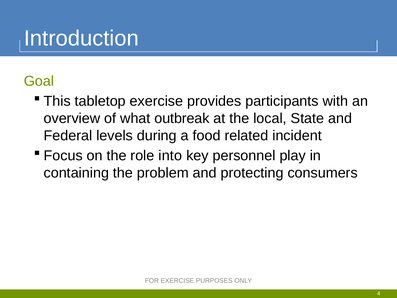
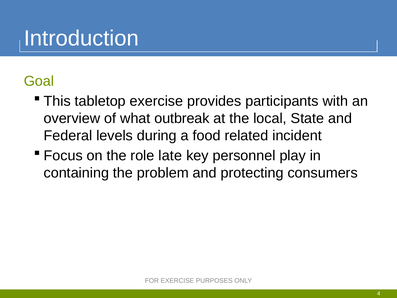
into: into -> late (170, 156)
